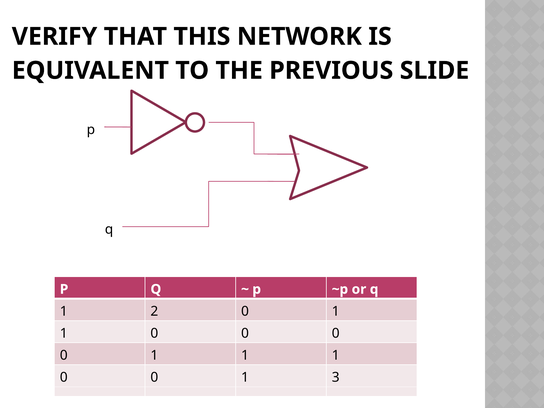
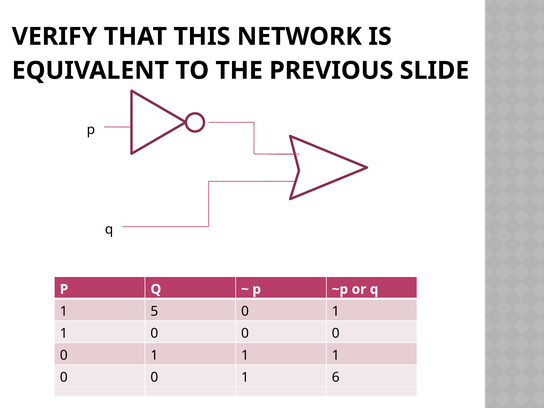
2: 2 -> 5 (154, 311)
3: 3 -> 6 (336, 378)
